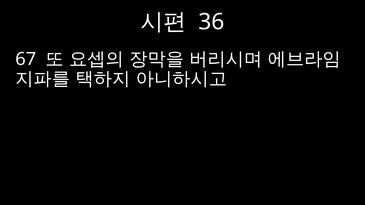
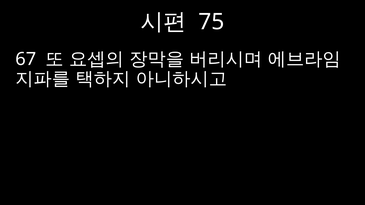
36: 36 -> 75 (211, 22)
